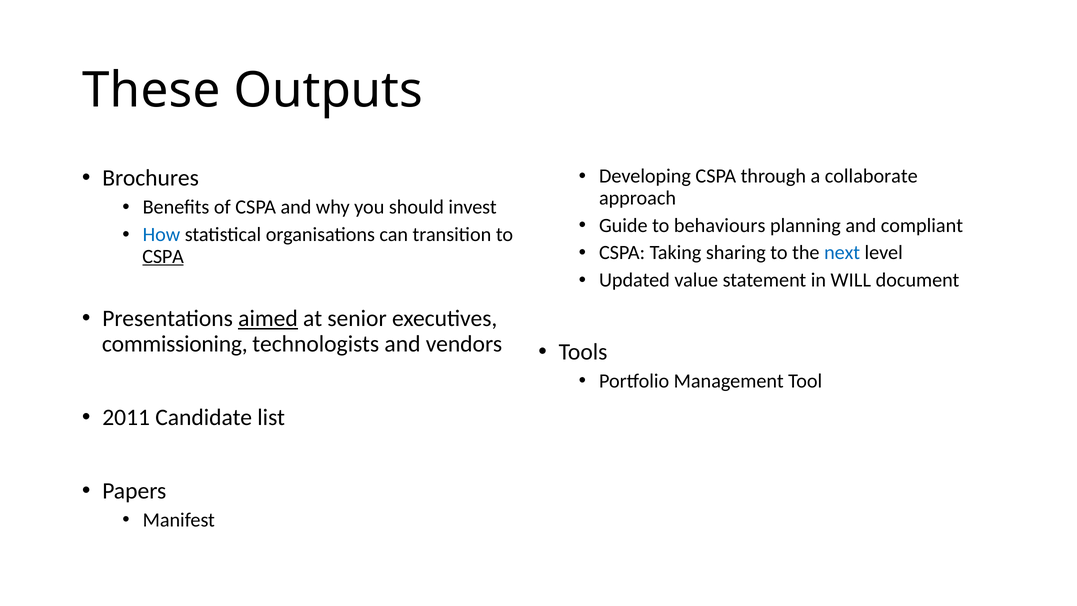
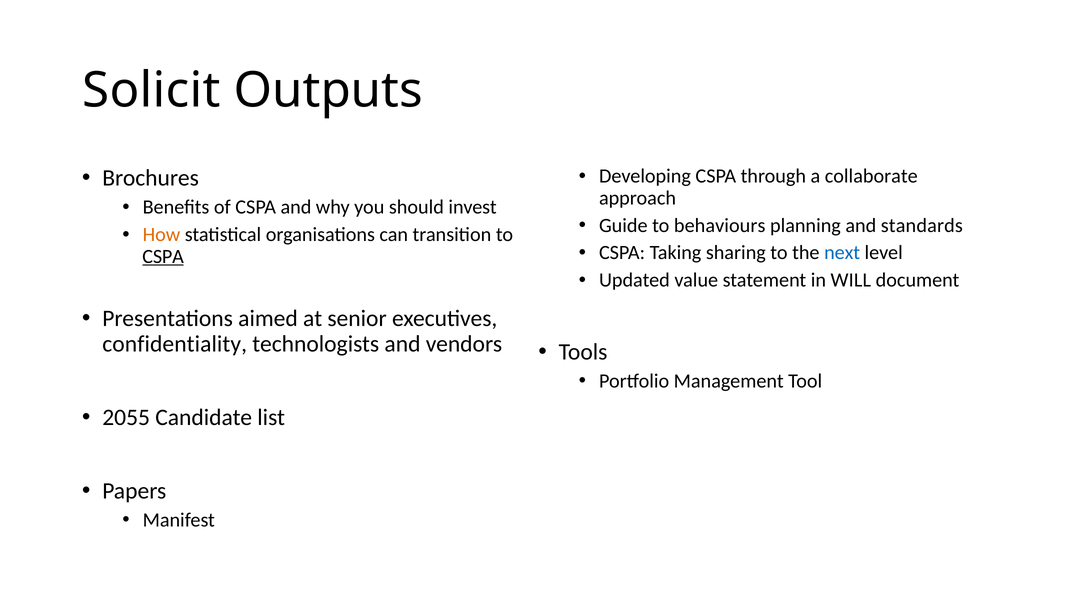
These: These -> Solicit (151, 90)
compliant: compliant -> standards (922, 225)
How colour: blue -> orange (161, 235)
aimed underline: present -> none (268, 319)
commissioning: commissioning -> confidentiality (175, 344)
2011: 2011 -> 2055 (126, 417)
